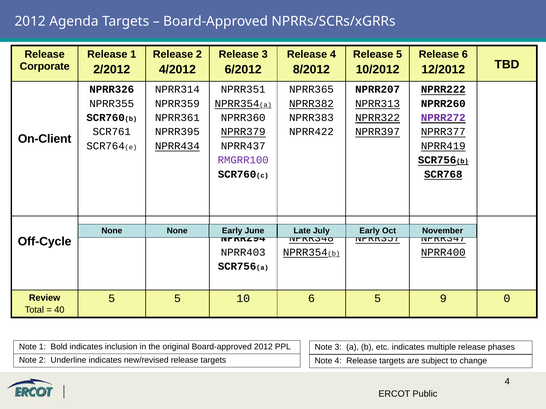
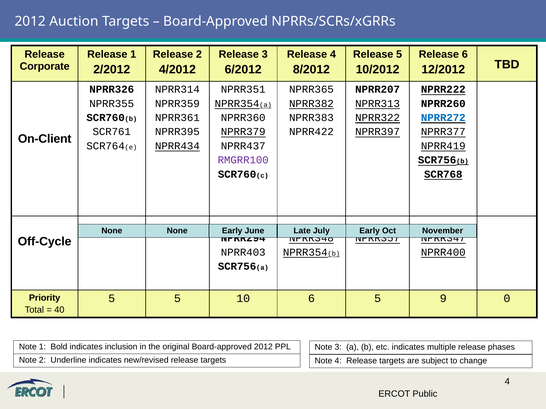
Agenda: Agenda -> Auction (74, 21)
NPRR272 colour: purple -> blue (443, 118)
Review: Review -> Priority (45, 298)
